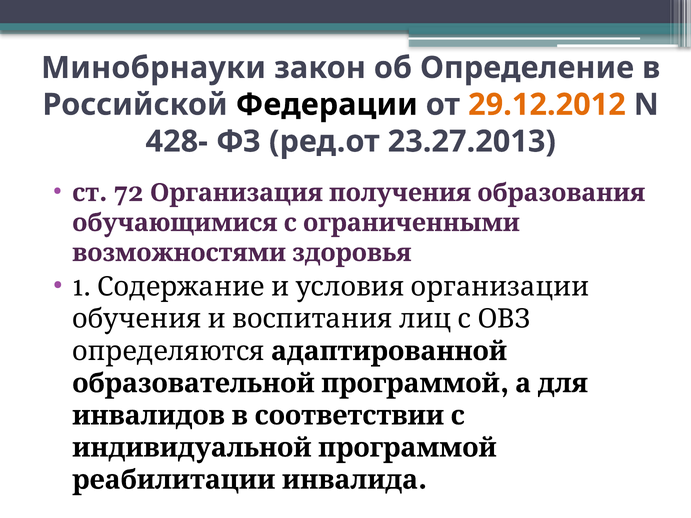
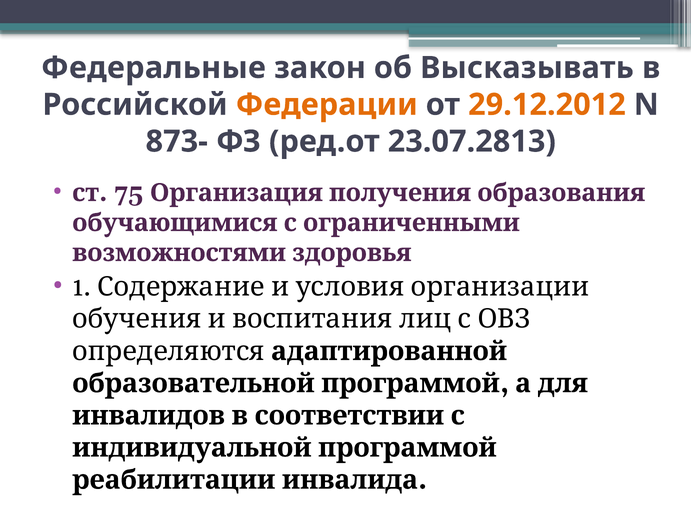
Минобрнауки: Минобрнауки -> Федеральные (153, 68)
Определение: Определение -> Высказывать (527, 68)
Федерации colour: black -> orange (327, 105)
428-: 428- -> 873- (177, 142)
23.27.2013: 23.27.2013 -> 23.07.2813 (472, 142)
72: 72 -> 75 (129, 193)
